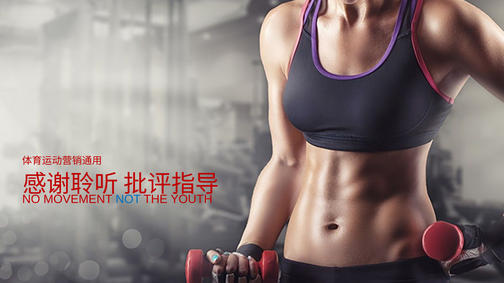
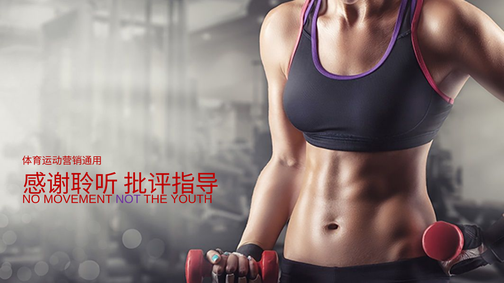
NOT colour: blue -> purple (128, 199)
